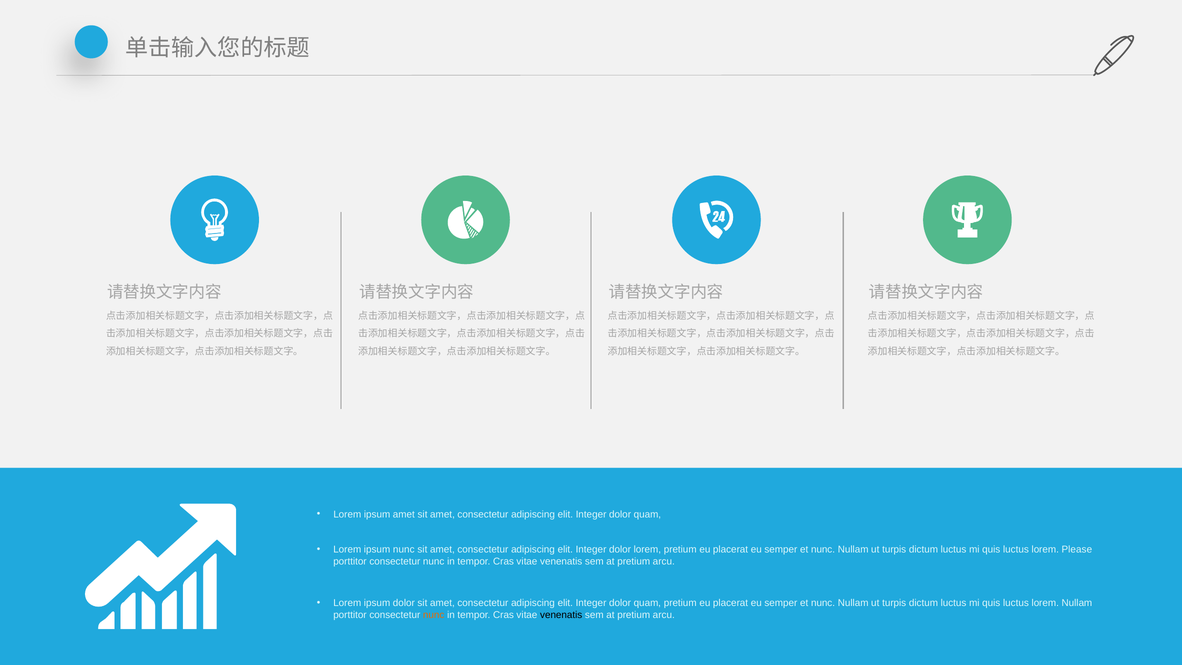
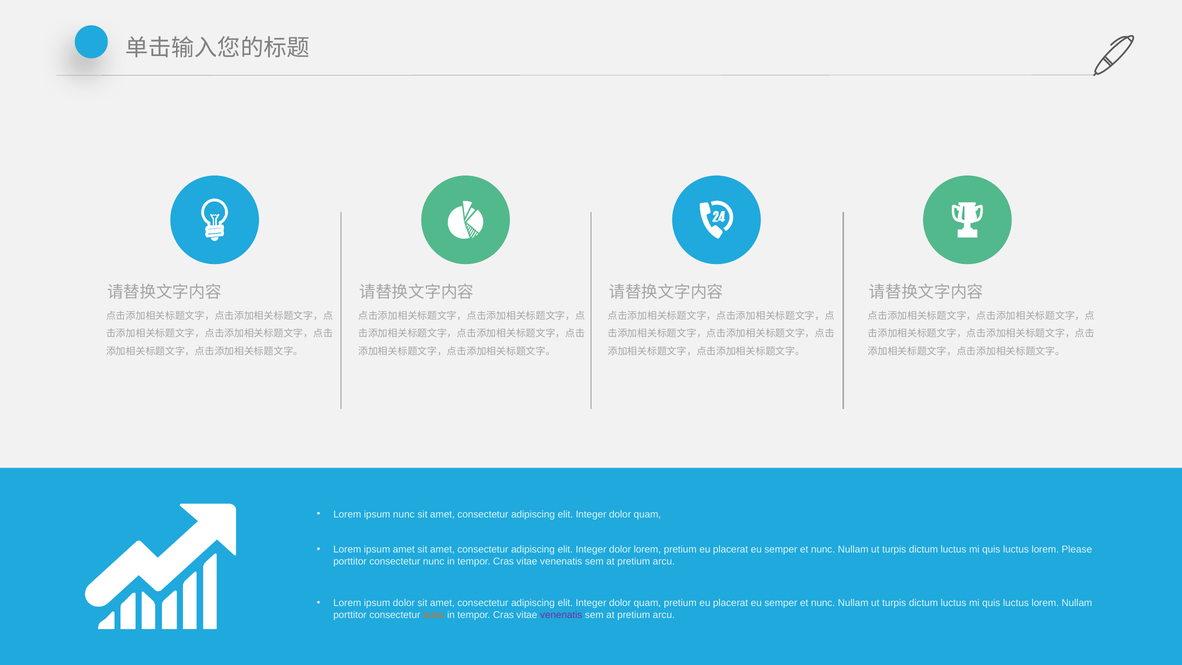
ipsum amet: amet -> nunc (404, 514)
ipsum nunc: nunc -> amet (404, 550)
venenatis colour: black -> purple (561, 615)
